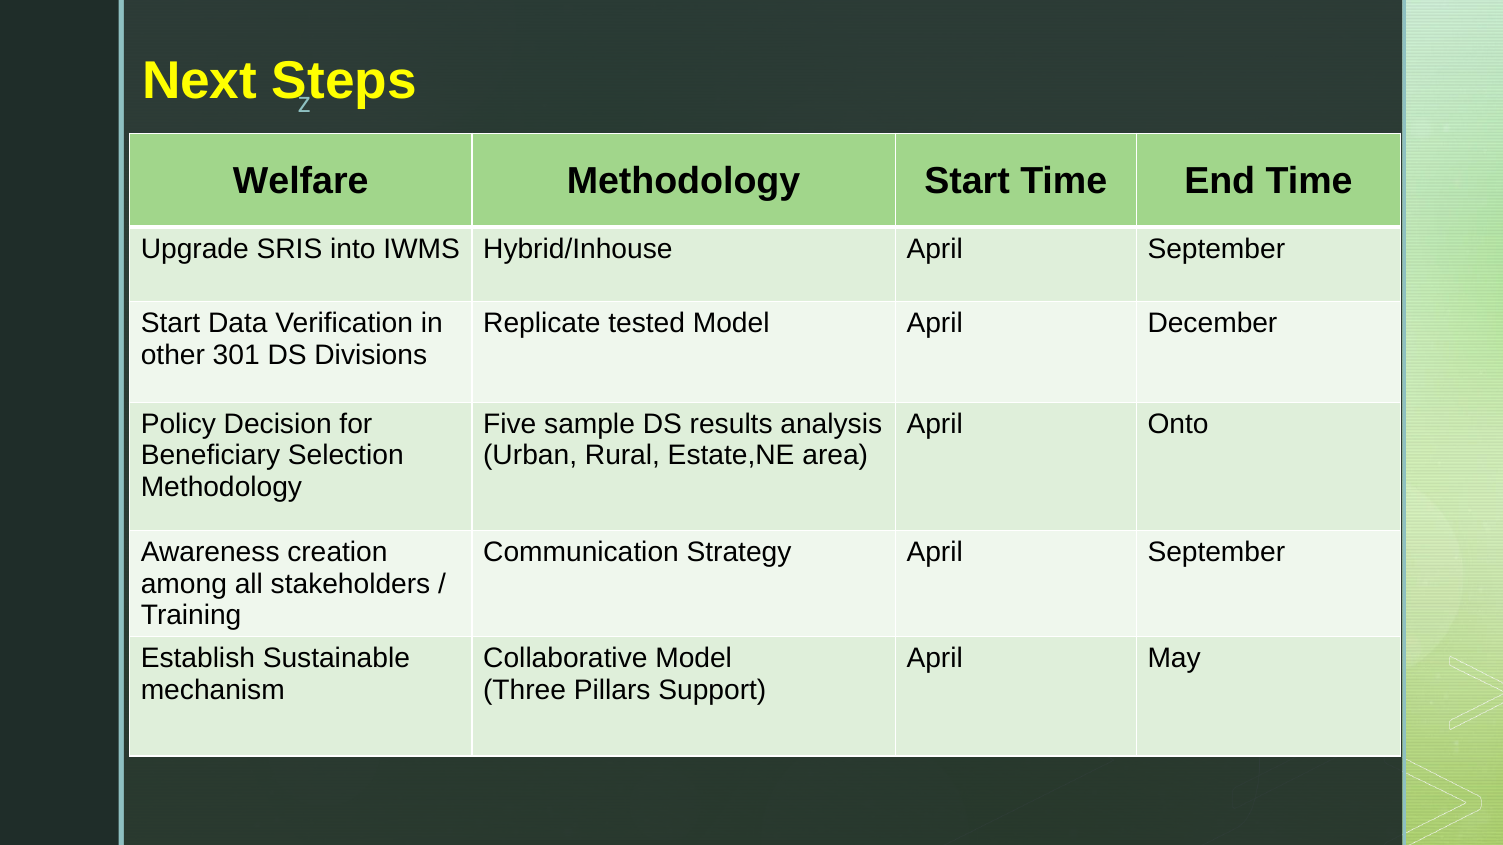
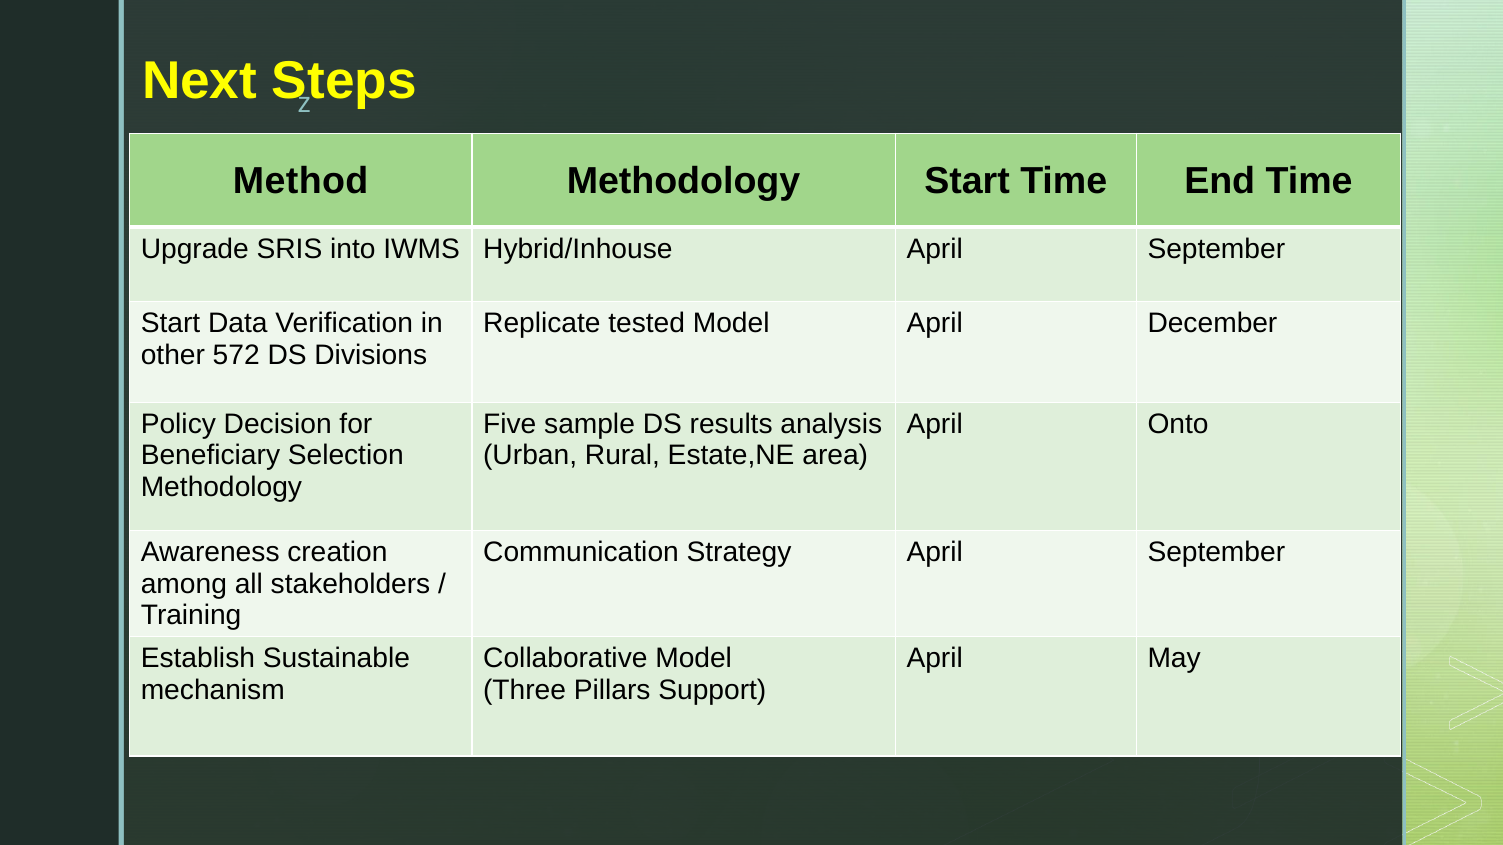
Welfare: Welfare -> Method (301, 181)
301: 301 -> 572 (236, 355)
